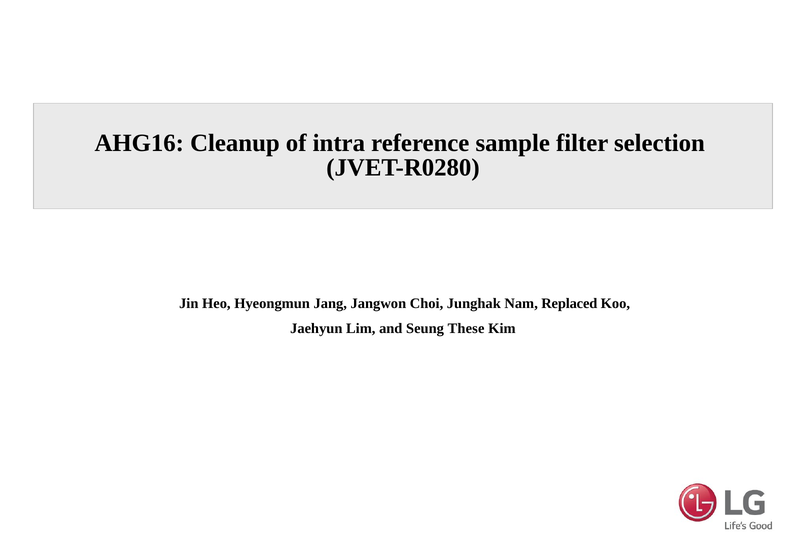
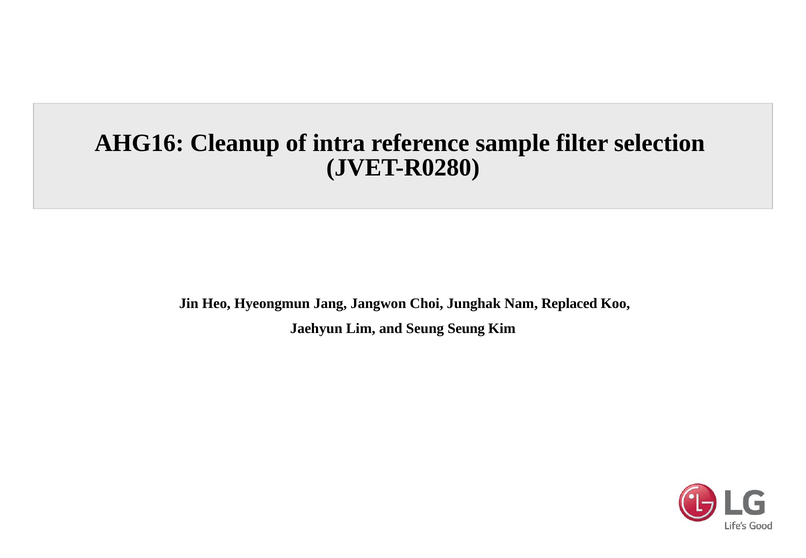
Seung These: These -> Seung (466, 328)
